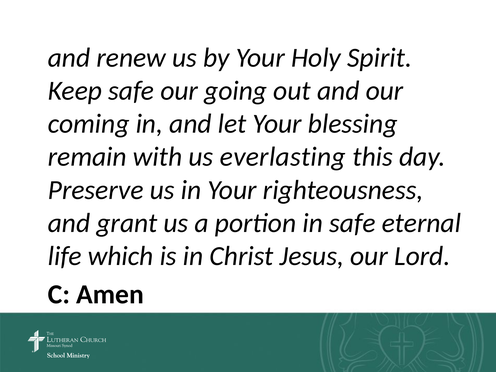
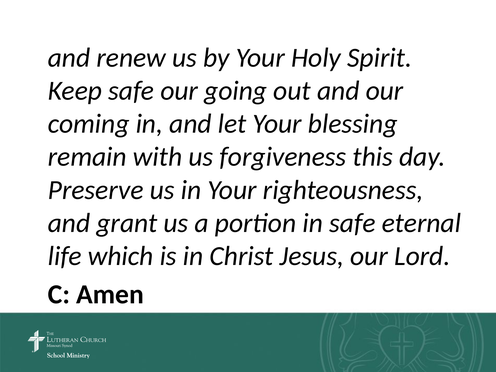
everlasting: everlasting -> forgiveness (283, 157)
